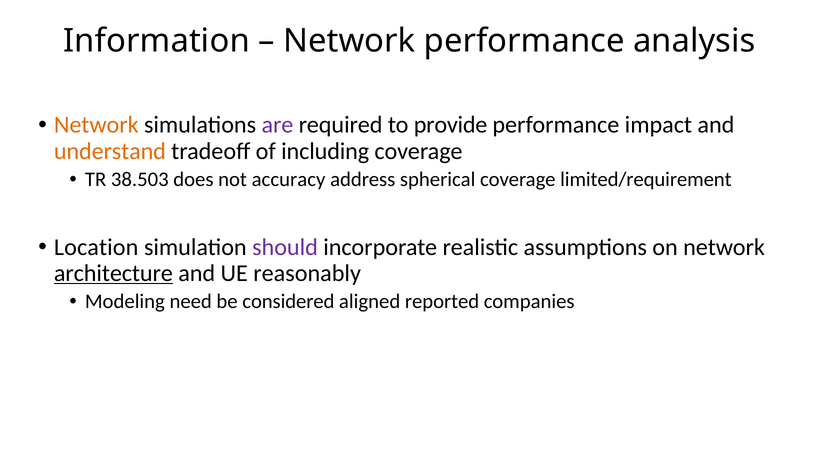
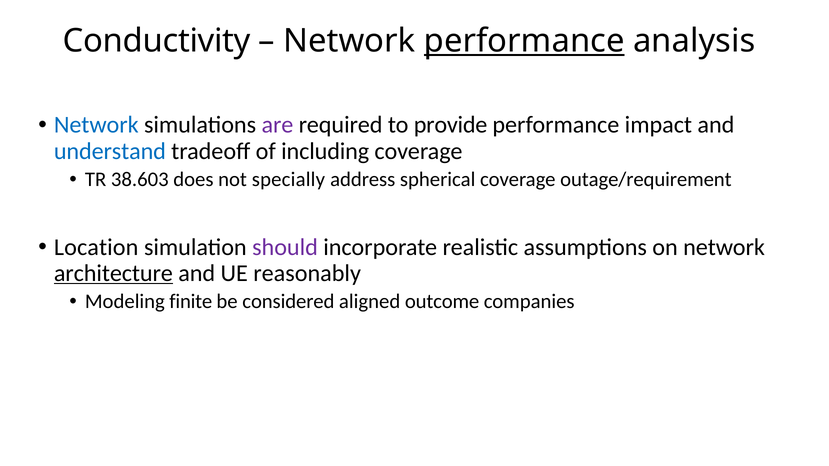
Information: Information -> Conductivity (157, 41)
performance underline: none -> present (524, 41)
Network colour: orange -> blue (96, 125)
understand colour: orange -> blue (110, 151)
38.503: 38.503 -> 38.603 (140, 180)
accuracy: accuracy -> specially (288, 180)
limited/requirement: limited/requirement -> outage/requirement (646, 180)
need: need -> finite (191, 302)
reported: reported -> outcome (442, 302)
